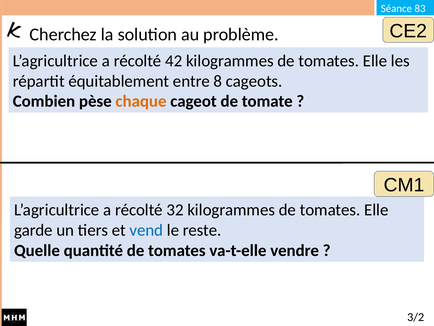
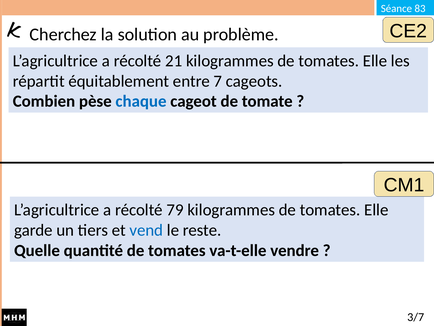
42: 42 -> 21 (174, 61)
8: 8 -> 7 (218, 81)
chaque colour: orange -> blue (141, 101)
32: 32 -> 79 (175, 210)
3/2: 3/2 -> 3/7 (416, 317)
